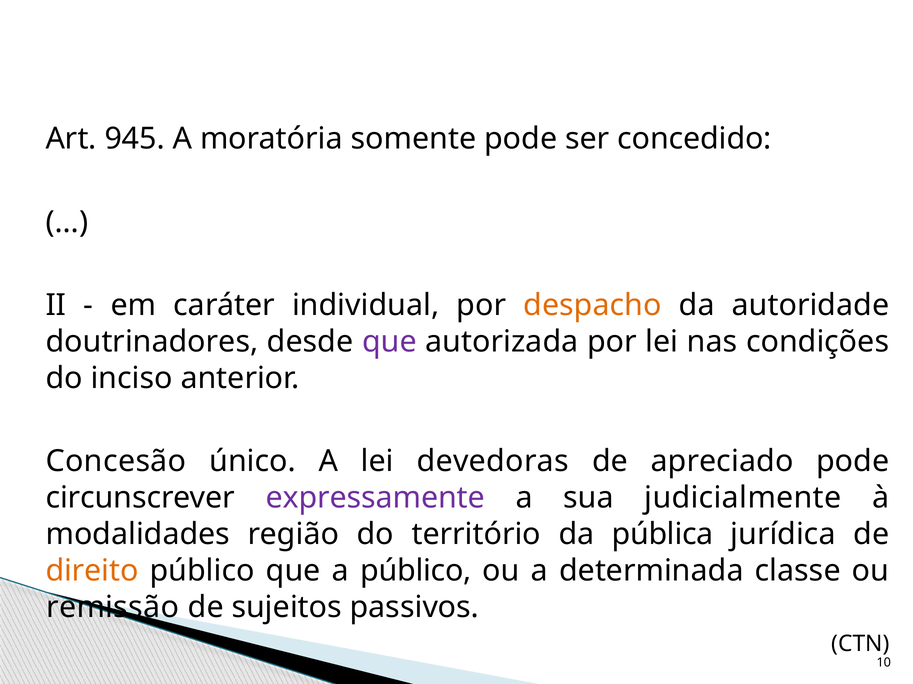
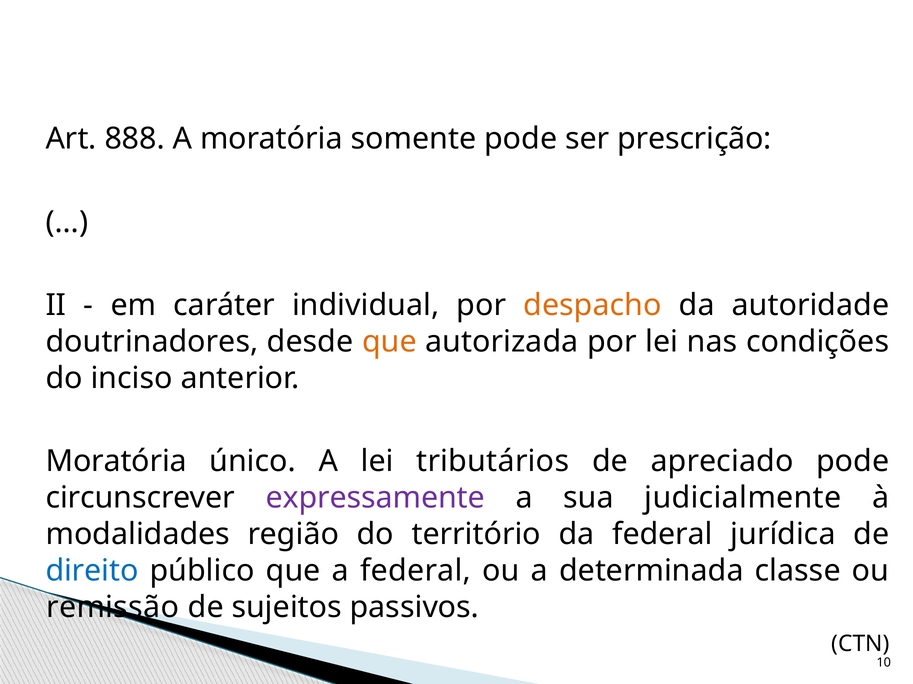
945: 945 -> 888 (135, 139)
concedido: concedido -> prescrição (695, 139)
que colour: purple -> orange (389, 342)
Concesão: Concesão -> Moratória (116, 462)
devedoras: devedoras -> tributários (493, 462)
da pública: pública -> federal (662, 535)
direito colour: orange -> blue (92, 571)
a público: público -> federal (416, 571)
